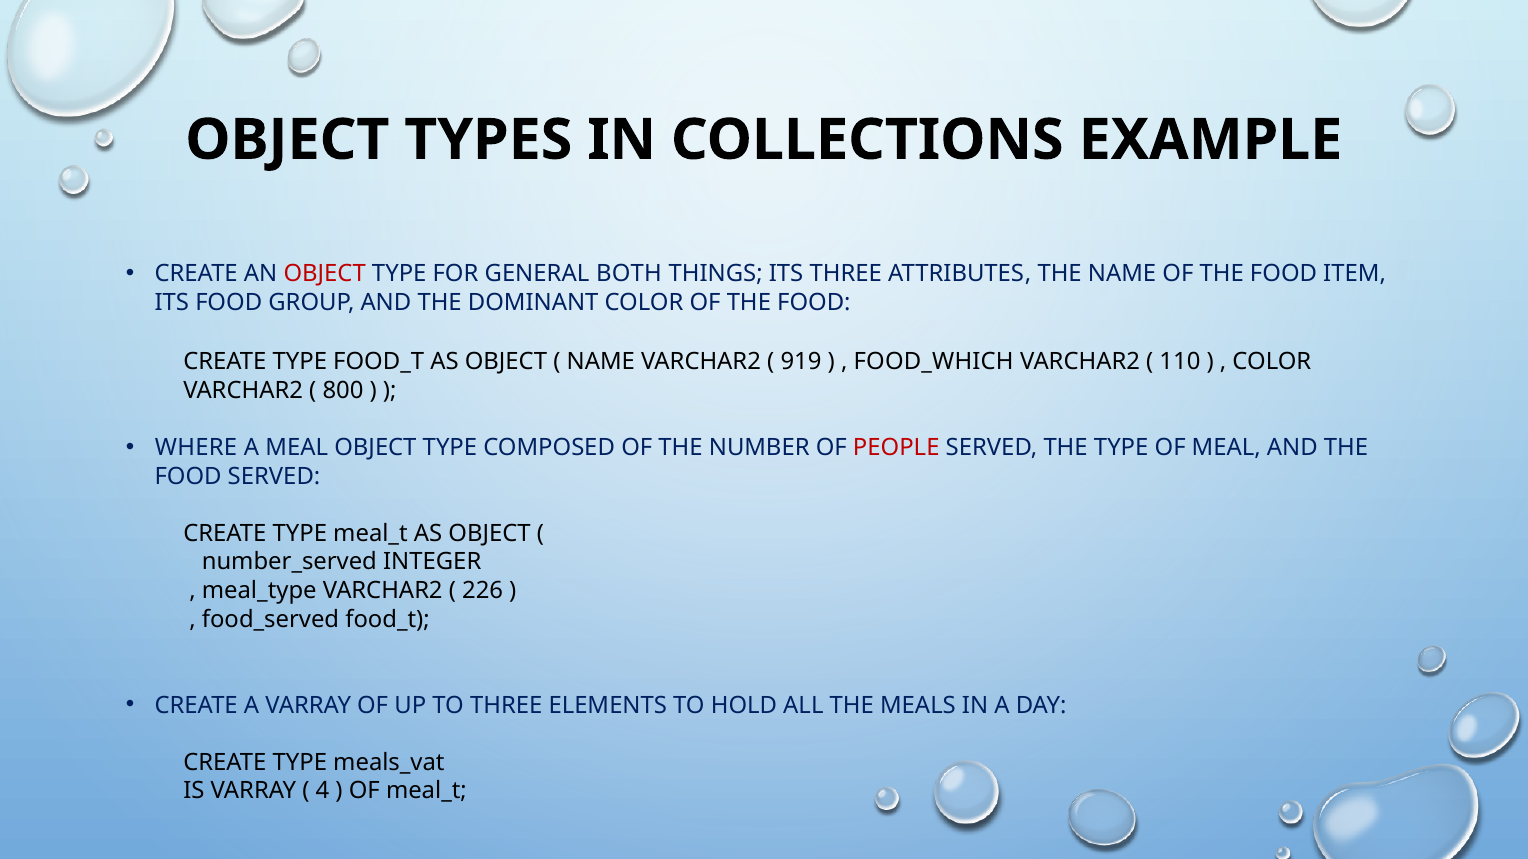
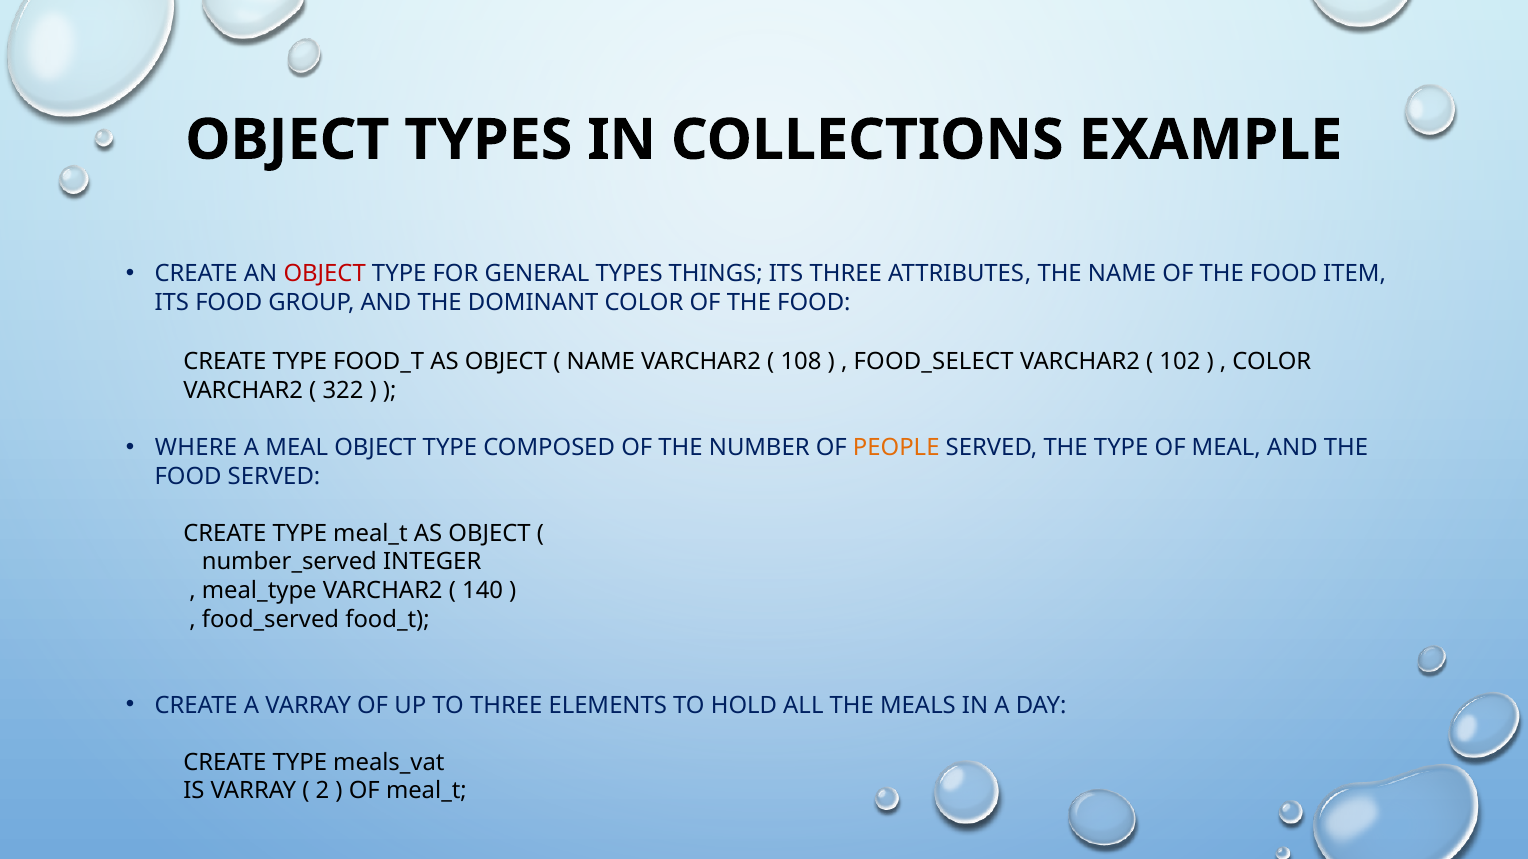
GENERAL BOTH: BOTH -> TYPES (629, 274)
919: 919 -> 108 (801, 362)
FOOD_WHICH: FOOD_WHICH -> FOOD_SELECT (934, 362)
110: 110 -> 102 (1180, 362)
800: 800 -> 322 (343, 390)
PEOPLE colour: red -> orange (896, 448)
226: 226 -> 140 (483, 591)
4: 4 -> 2 (323, 792)
